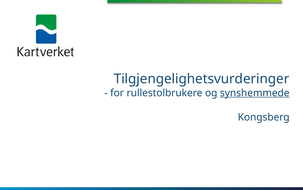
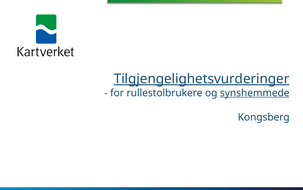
Tilgjengelighetsvurderinger underline: none -> present (202, 79)
